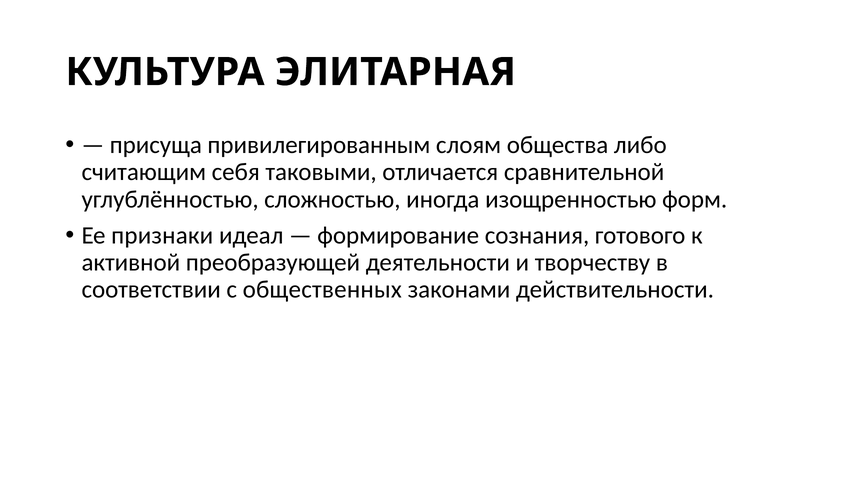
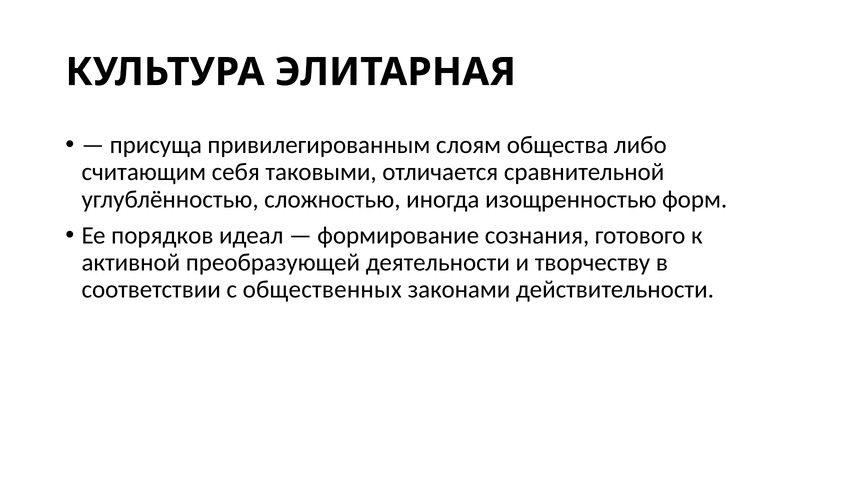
признаки: признаки -> порядков (162, 235)
